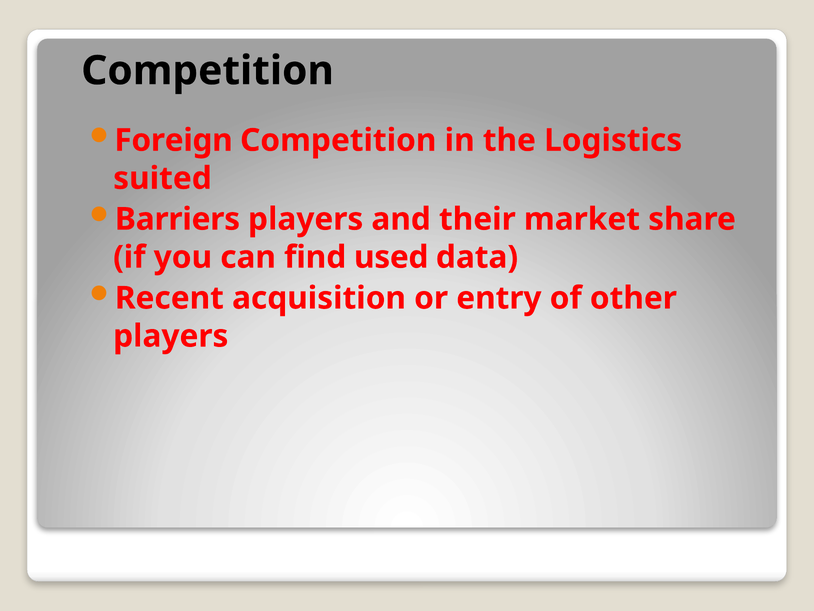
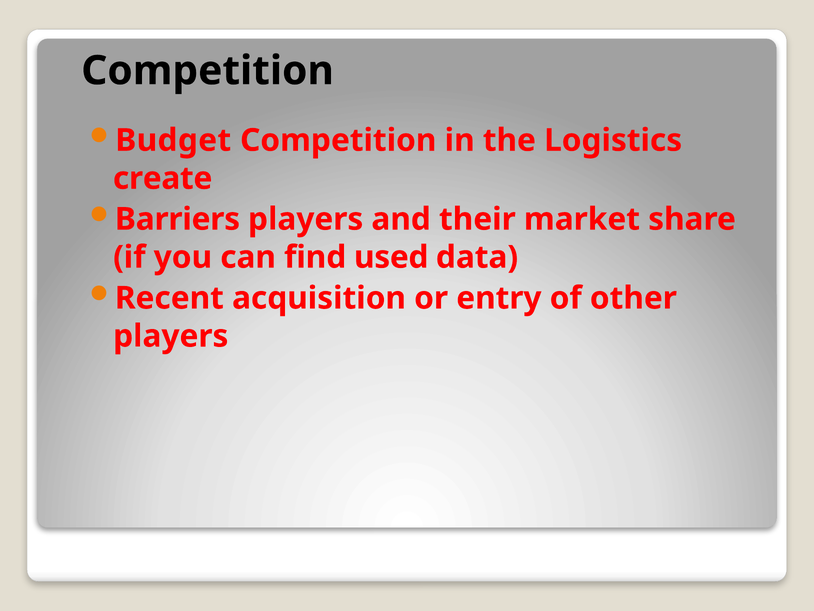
Foreign: Foreign -> Budget (173, 140)
suited: suited -> create (163, 178)
